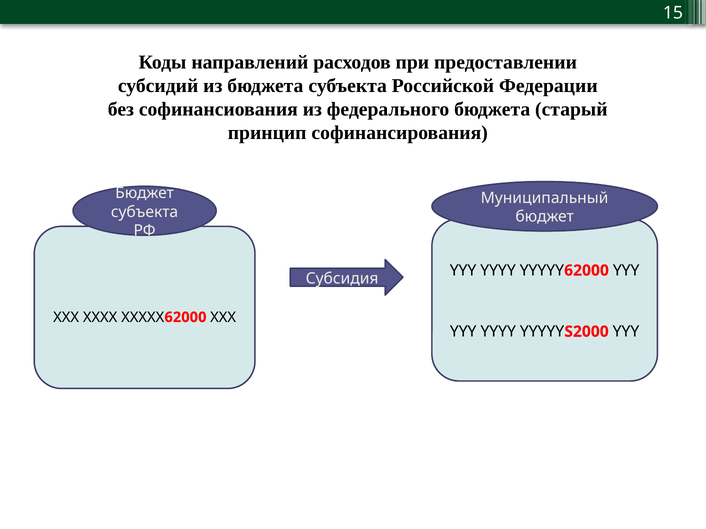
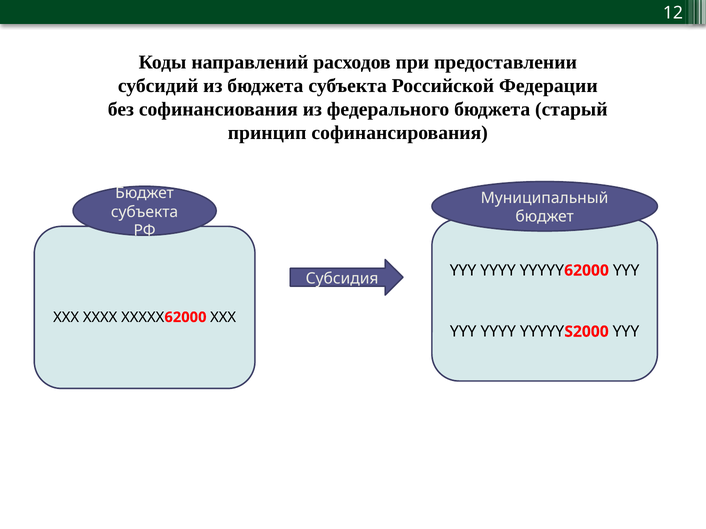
15: 15 -> 12 (673, 13)
